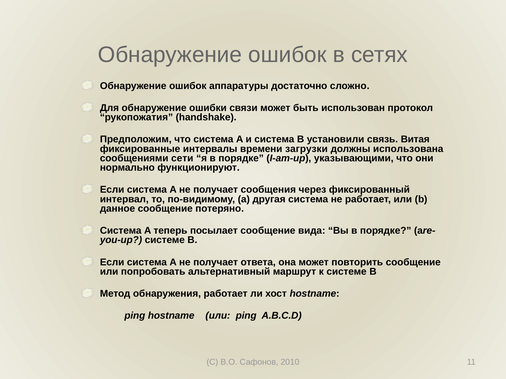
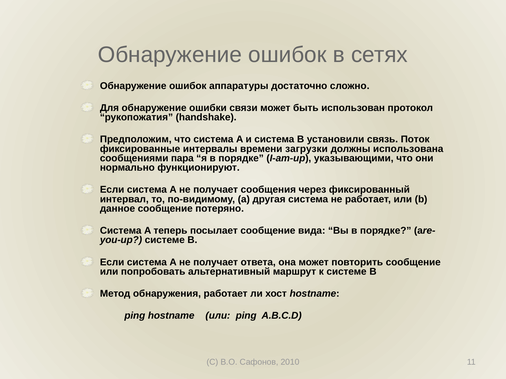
Витая: Витая -> Поток (415, 140)
сети: сети -> пара (182, 158)
